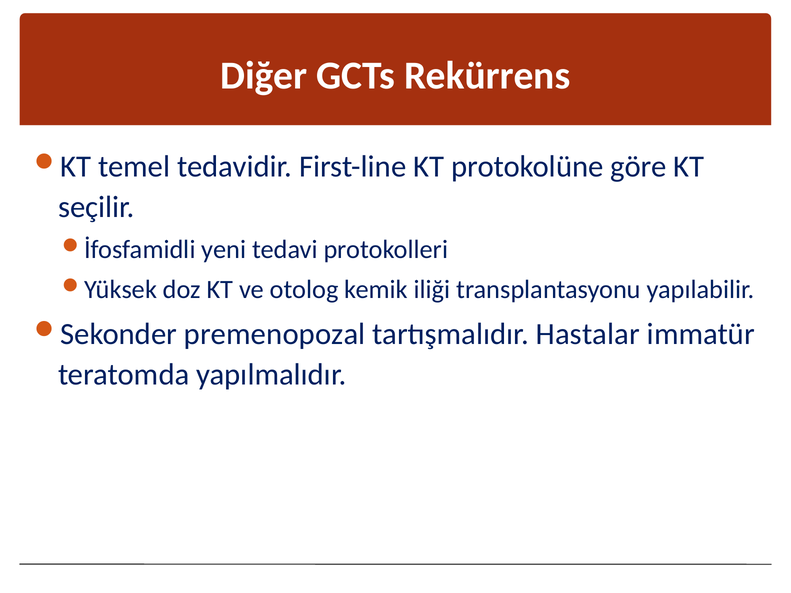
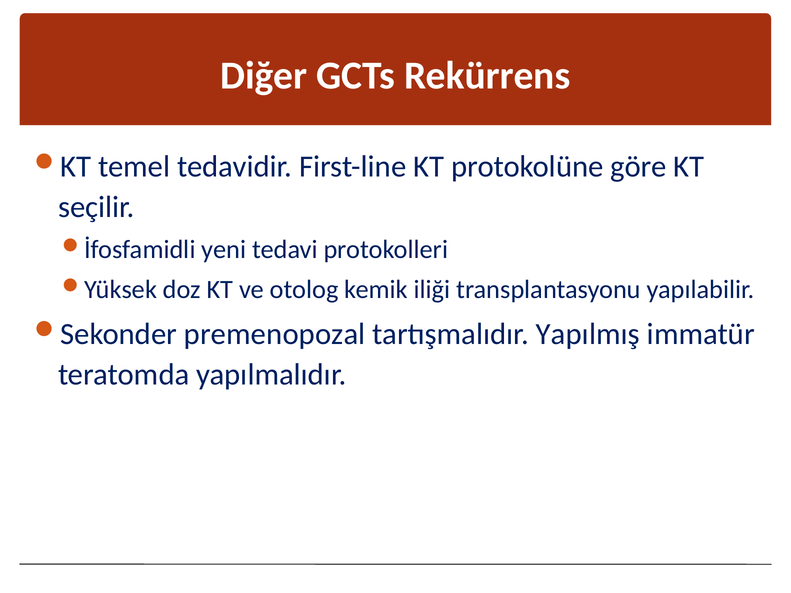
Hastalar: Hastalar -> Yapılmış (588, 334)
